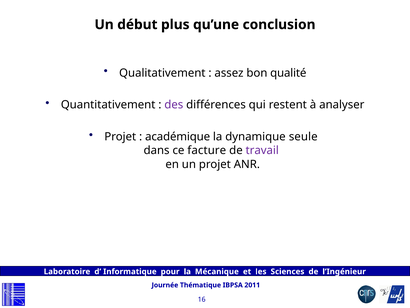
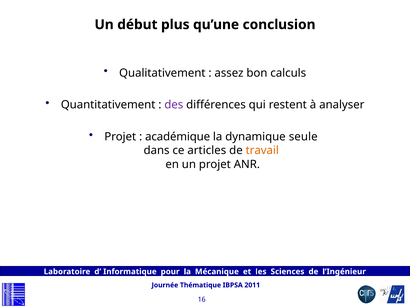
qualité: qualité -> calculs (288, 73)
facture: facture -> articles (207, 150)
travail colour: purple -> orange (262, 150)
